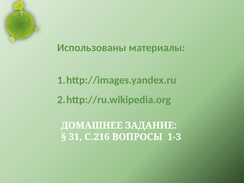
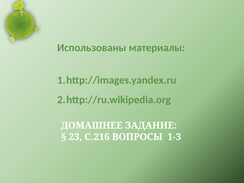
31: 31 -> 23 (75, 137)
